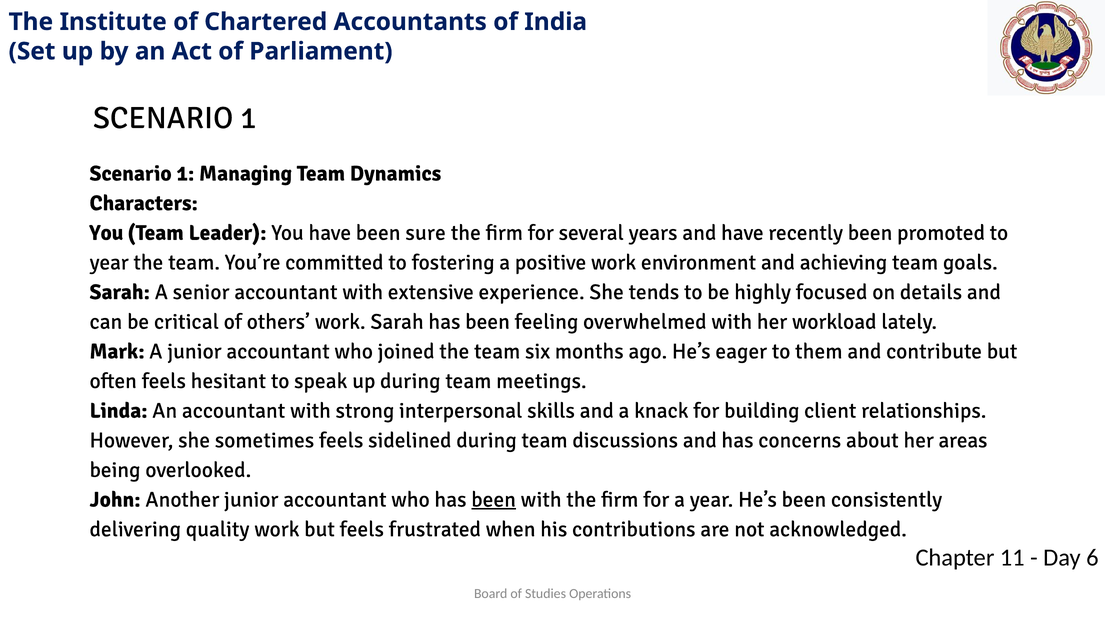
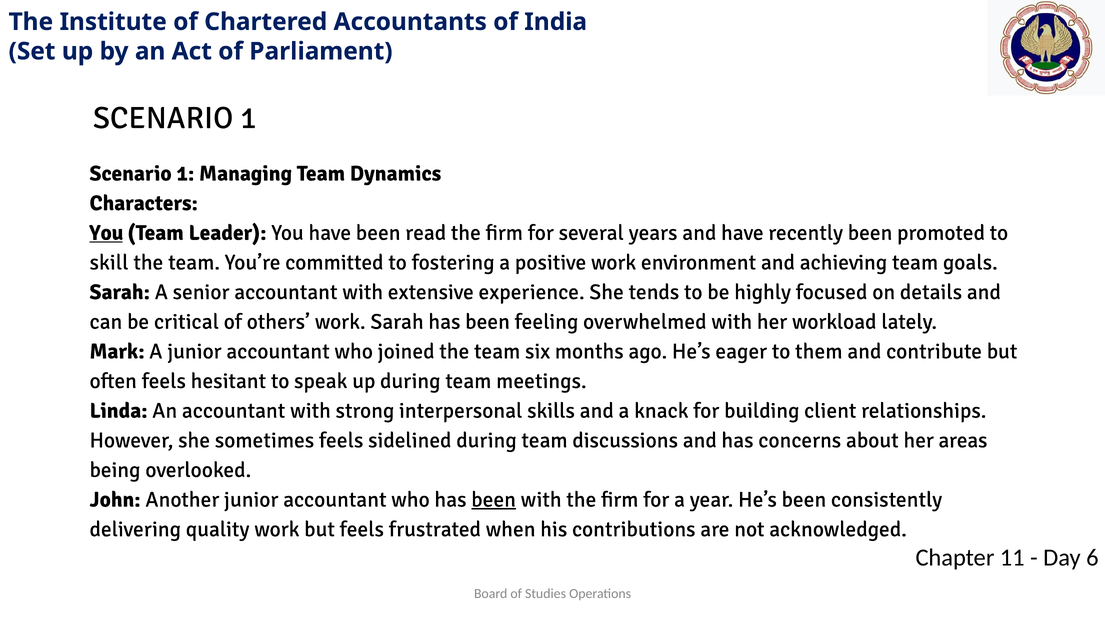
You underline: none -> present (106, 233)
sure: sure -> read (426, 233)
year: year -> skill (109, 262)
